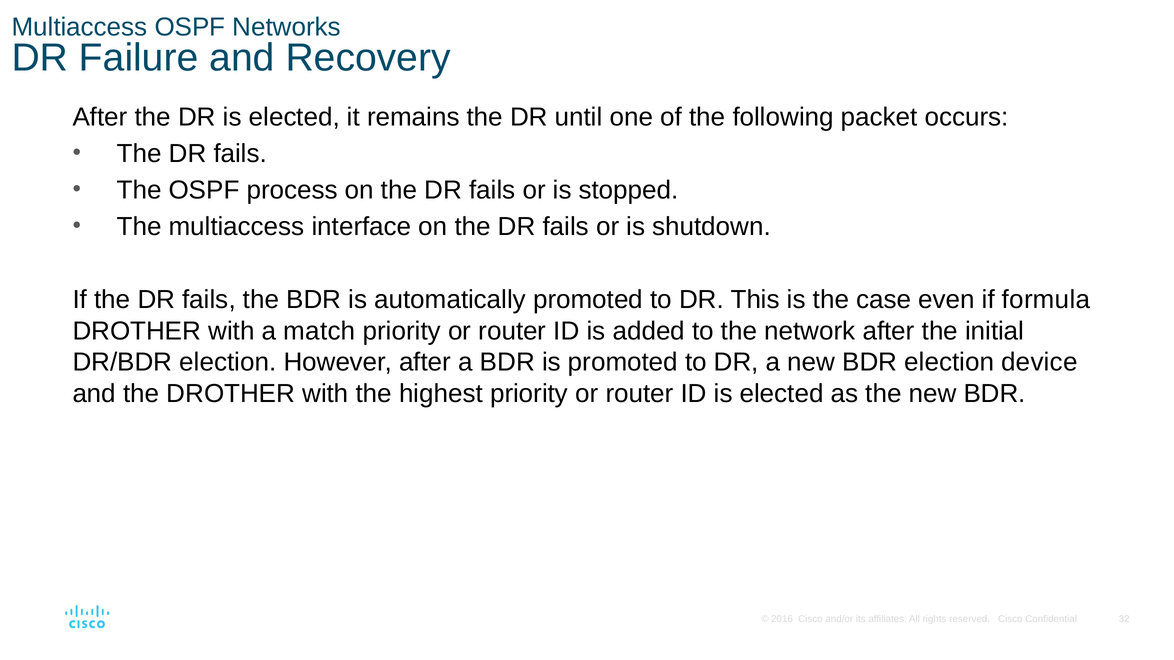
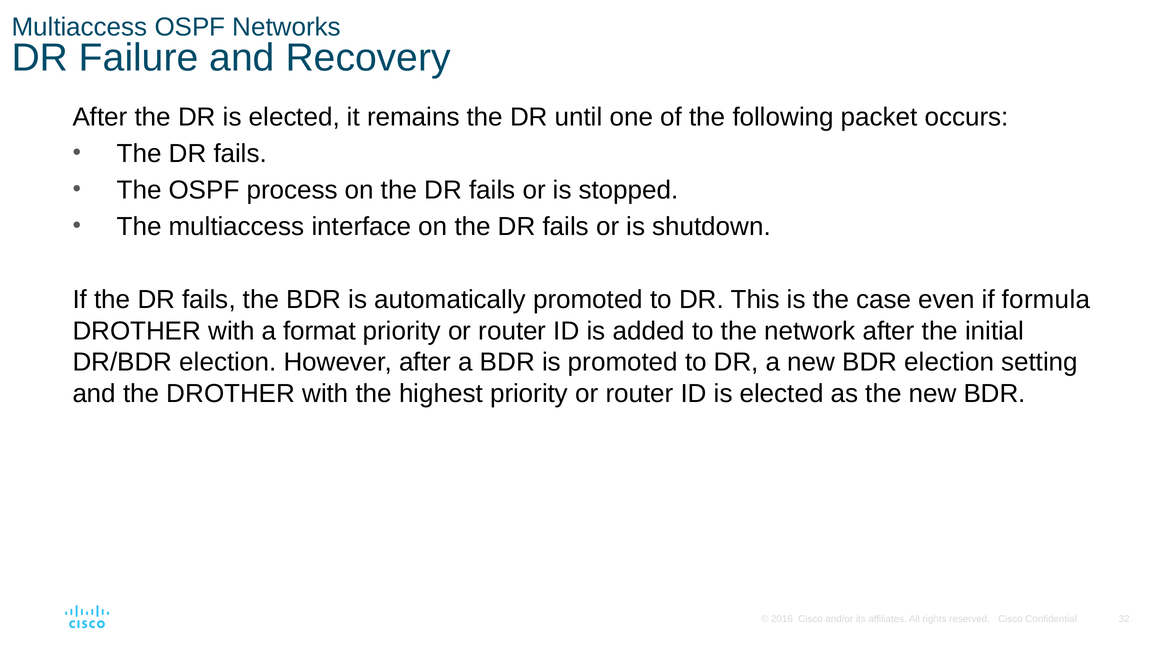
match: match -> format (320, 331)
device: device -> setting (1039, 362)
